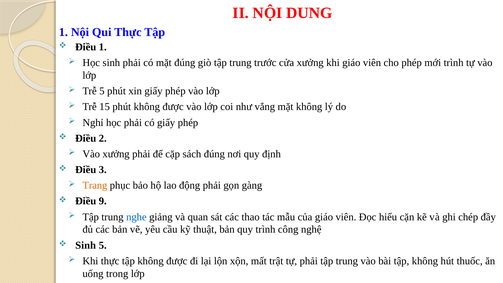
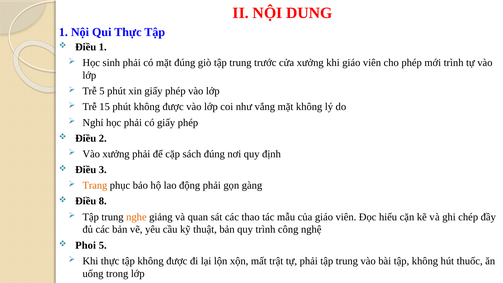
9: 9 -> 8 (103, 201)
nghe colour: blue -> orange (136, 217)
Sinh: Sinh -> Phoi (86, 245)
